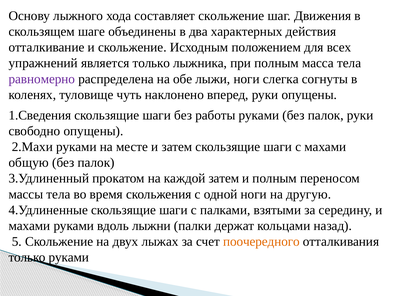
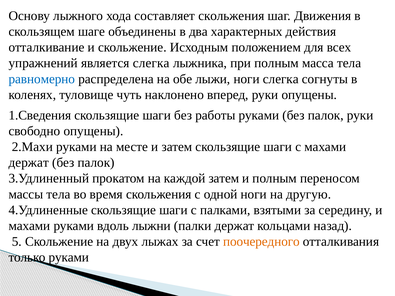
составляет скольжение: скольжение -> скольжения (231, 16)
является только: только -> слегка (151, 63)
равномерно colour: purple -> blue (42, 79)
общую: общую -> держат (29, 163)
